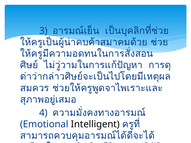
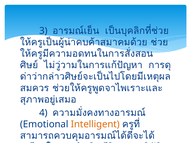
Intelligent colour: black -> orange (95, 124)
